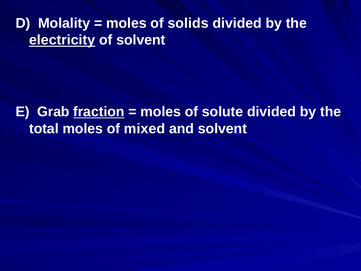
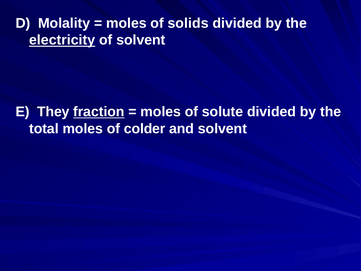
Grab: Grab -> They (53, 112)
mixed: mixed -> colder (145, 129)
